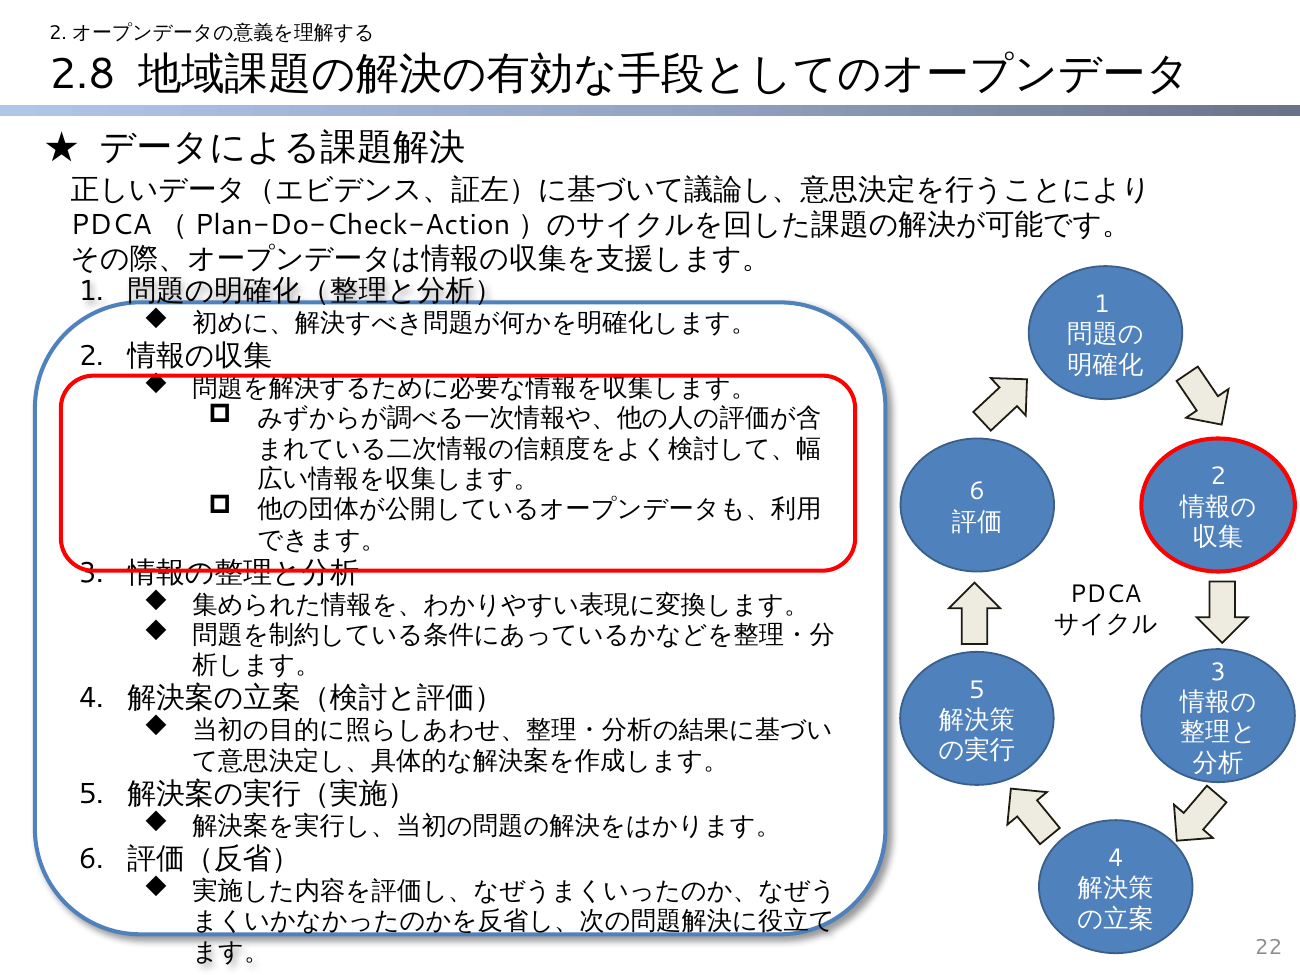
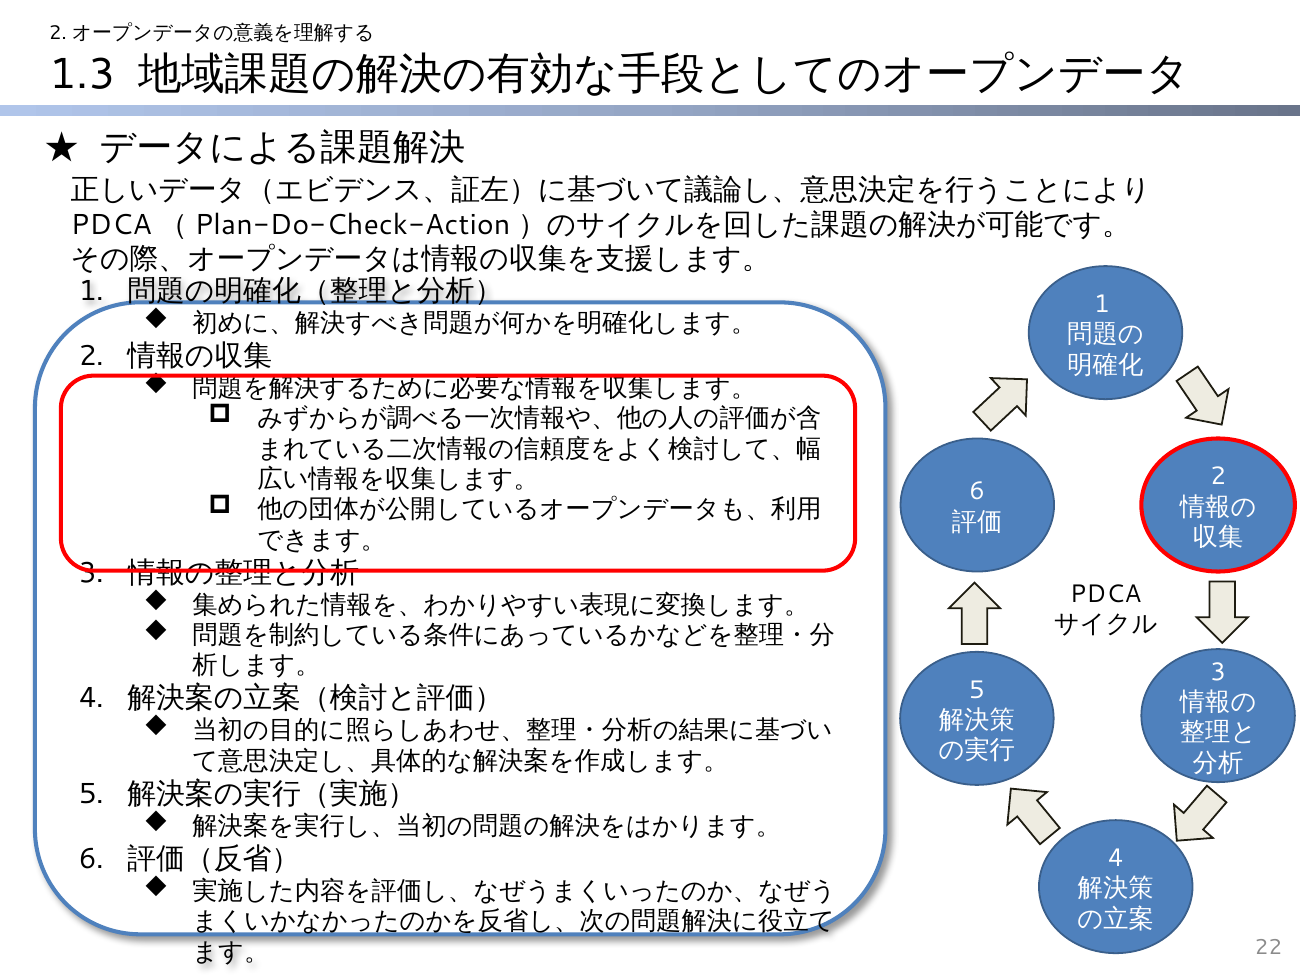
2.8: 2.8 -> 1.3 (82, 75)
